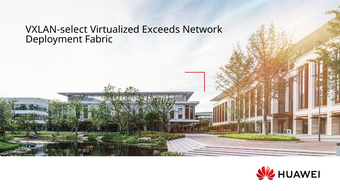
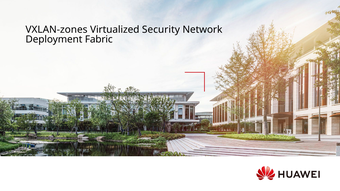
VXLAN-select: VXLAN-select -> VXLAN-zones (57, 30)
Exceeds: Exceeds -> Security (161, 30)
